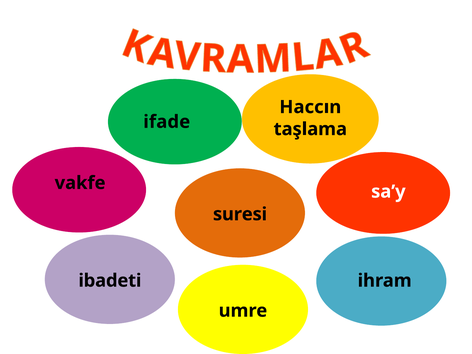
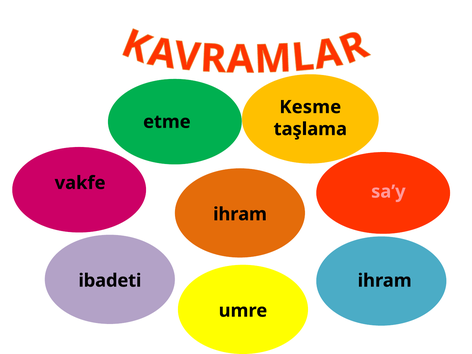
Haccın: Haccın -> Kesme (310, 107)
ifade: ifade -> etme (167, 122)
sa’y colour: white -> pink (388, 192)
suresi: suresi -> ihram (240, 214)
